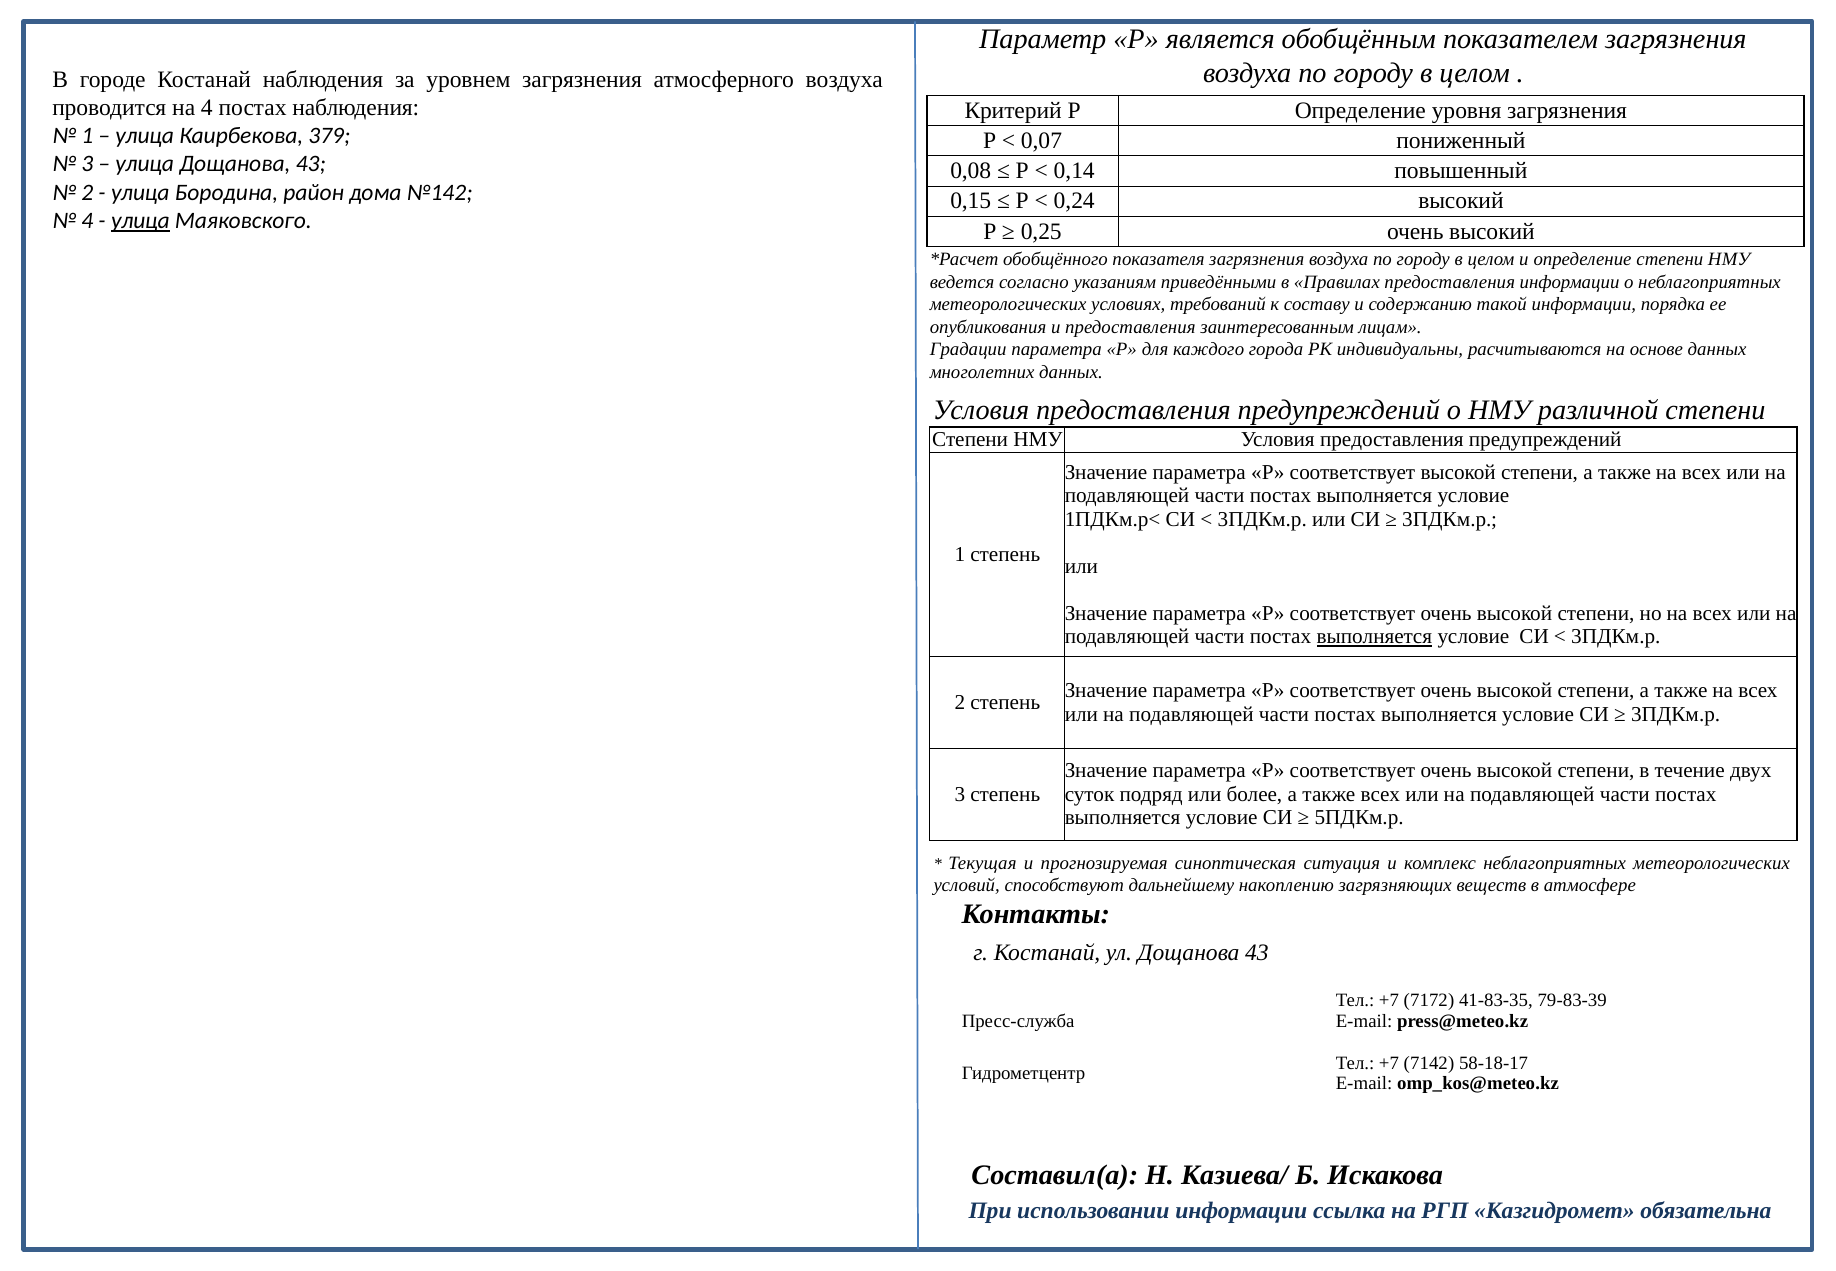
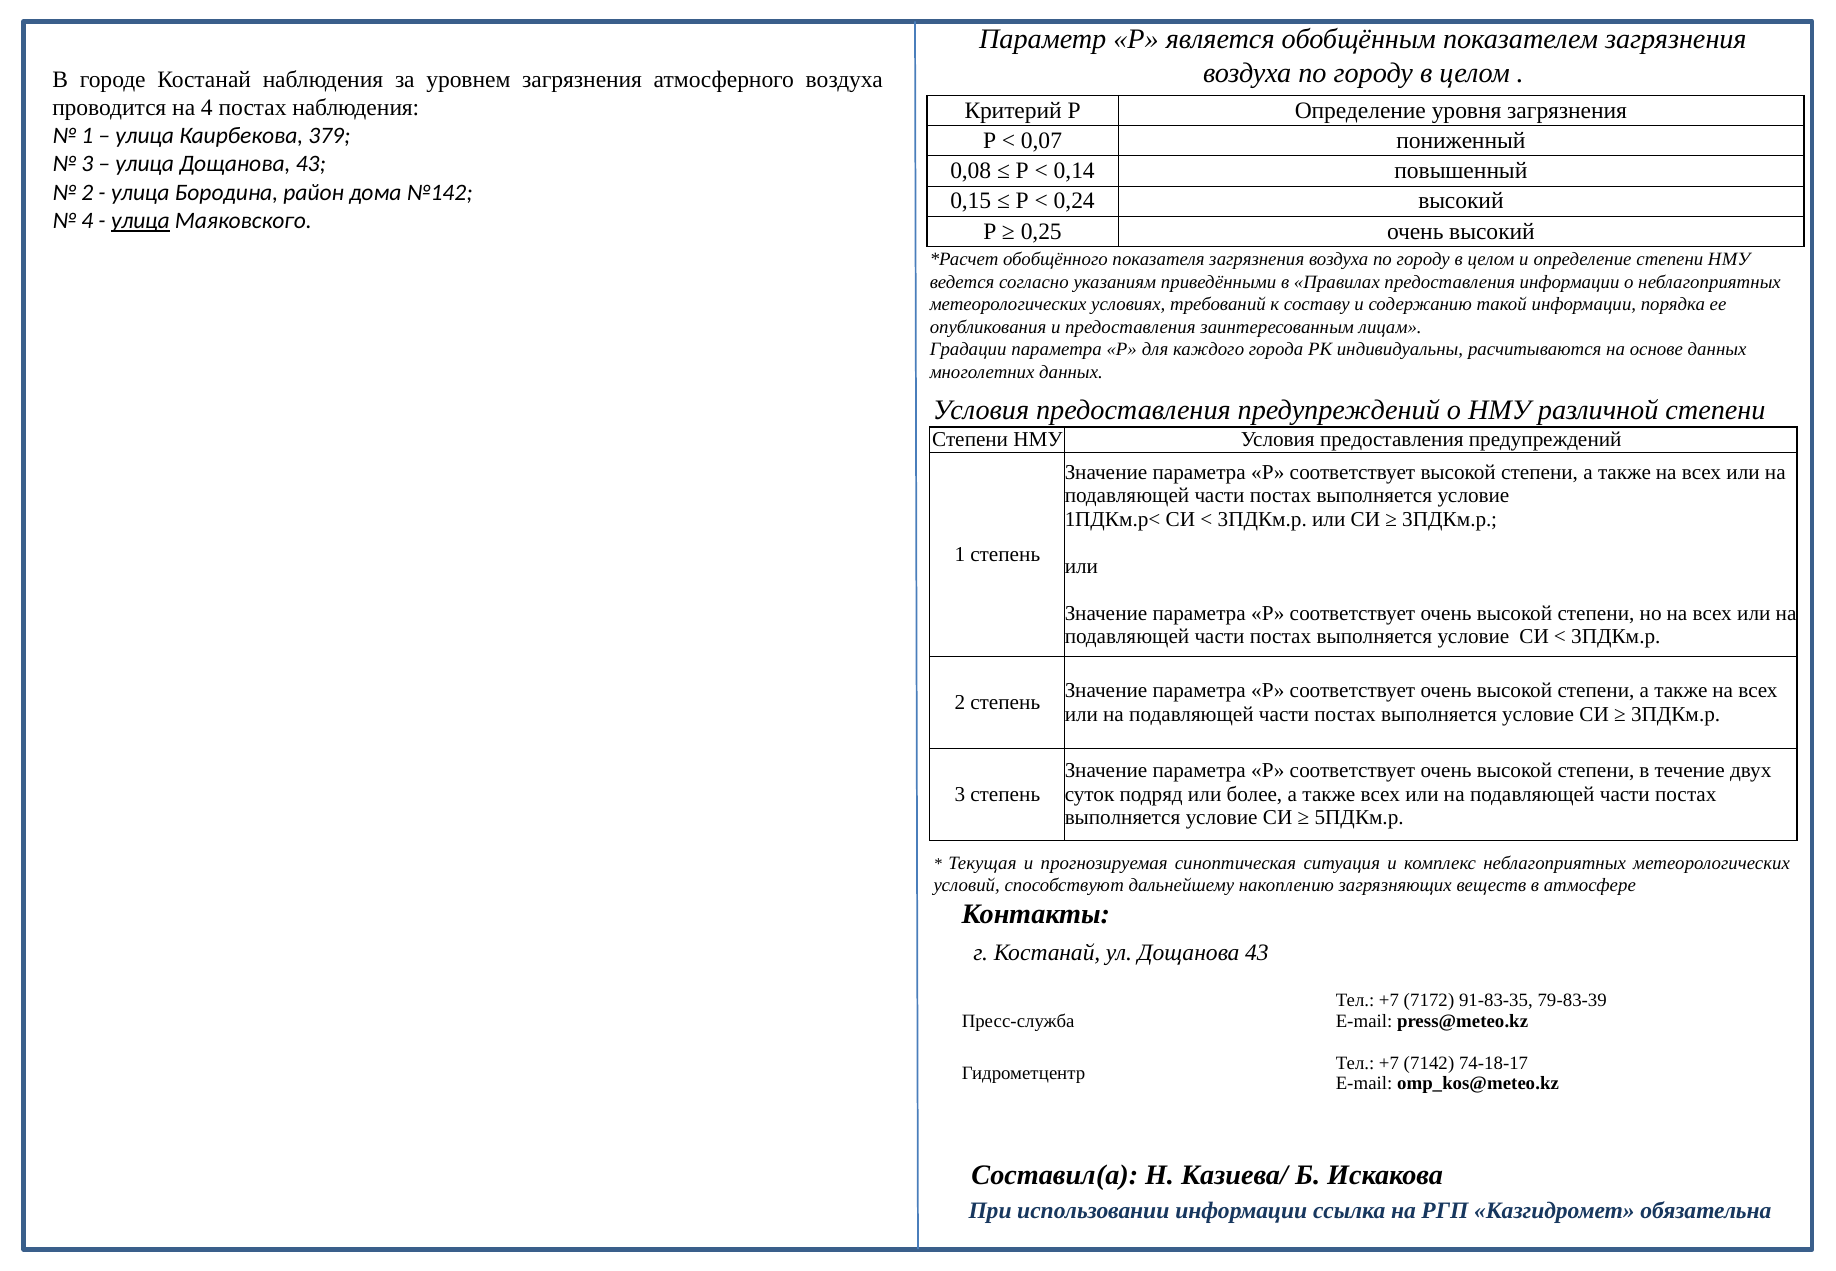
выполняется underline: present -> none (1374, 637)
41-83-35: 41-83-35 -> 91-83-35 (1496, 1001)
58-18-17: 58-18-17 -> 74-18-17 (1494, 1063)
